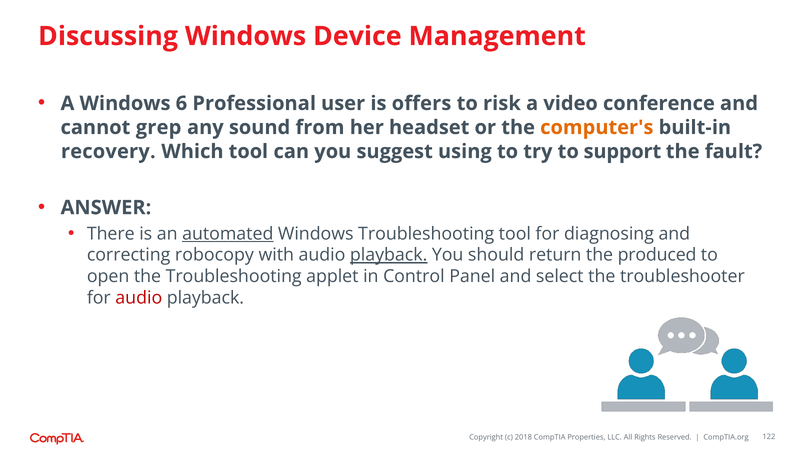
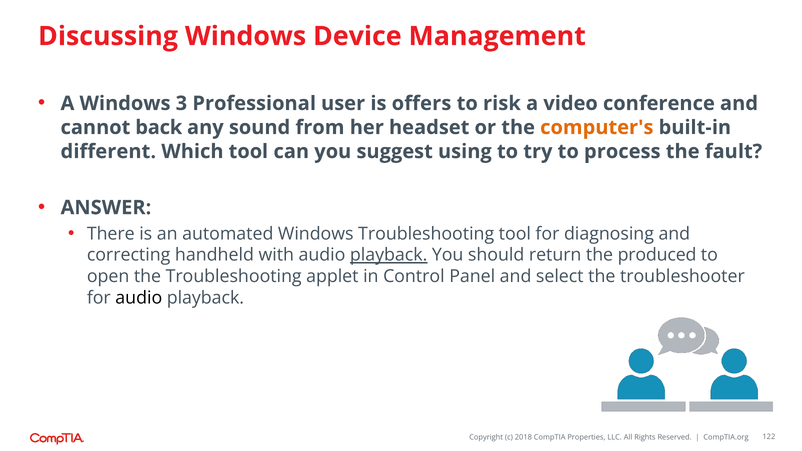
6: 6 -> 3 (181, 103)
grep: grep -> back (159, 127)
recovery: recovery -> different (108, 152)
support: support -> process (622, 152)
automated underline: present -> none (228, 234)
robocopy: robocopy -> handheld (214, 255)
audio colour: red -> black (139, 298)
